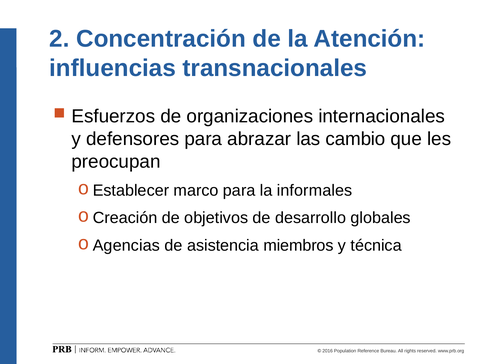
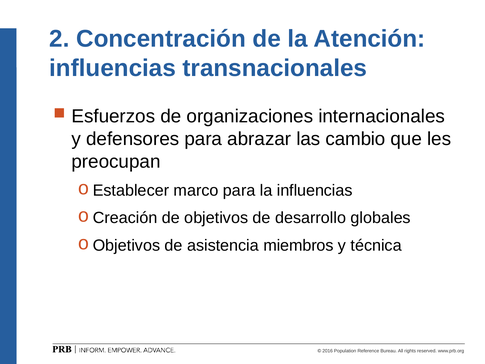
la informales: informales -> influencias (315, 190)
Agencias: Agencias -> Objetivos (126, 245)
